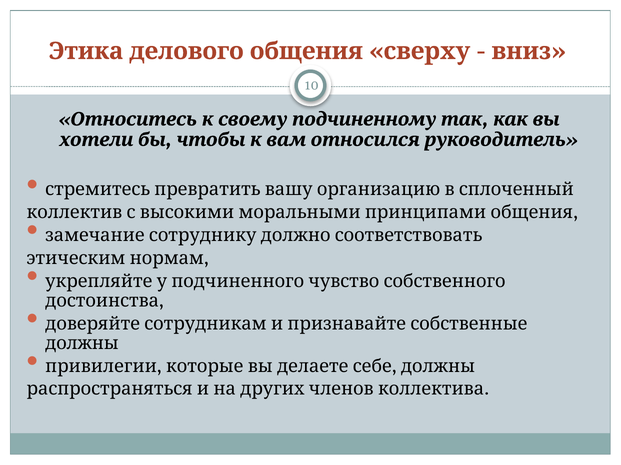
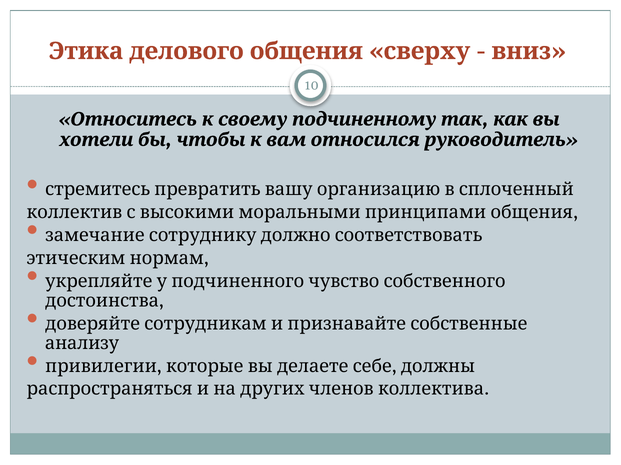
должны: должны -> анализу (82, 344)
